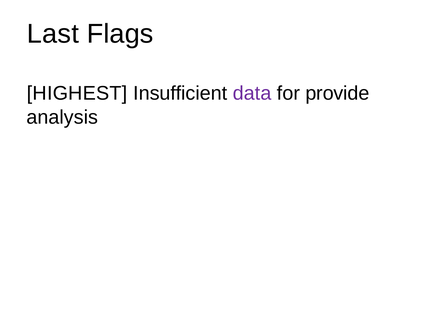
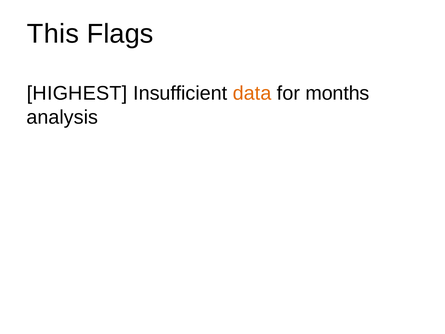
Last: Last -> This (53, 34)
data colour: purple -> orange (252, 93)
provide: provide -> months (337, 93)
